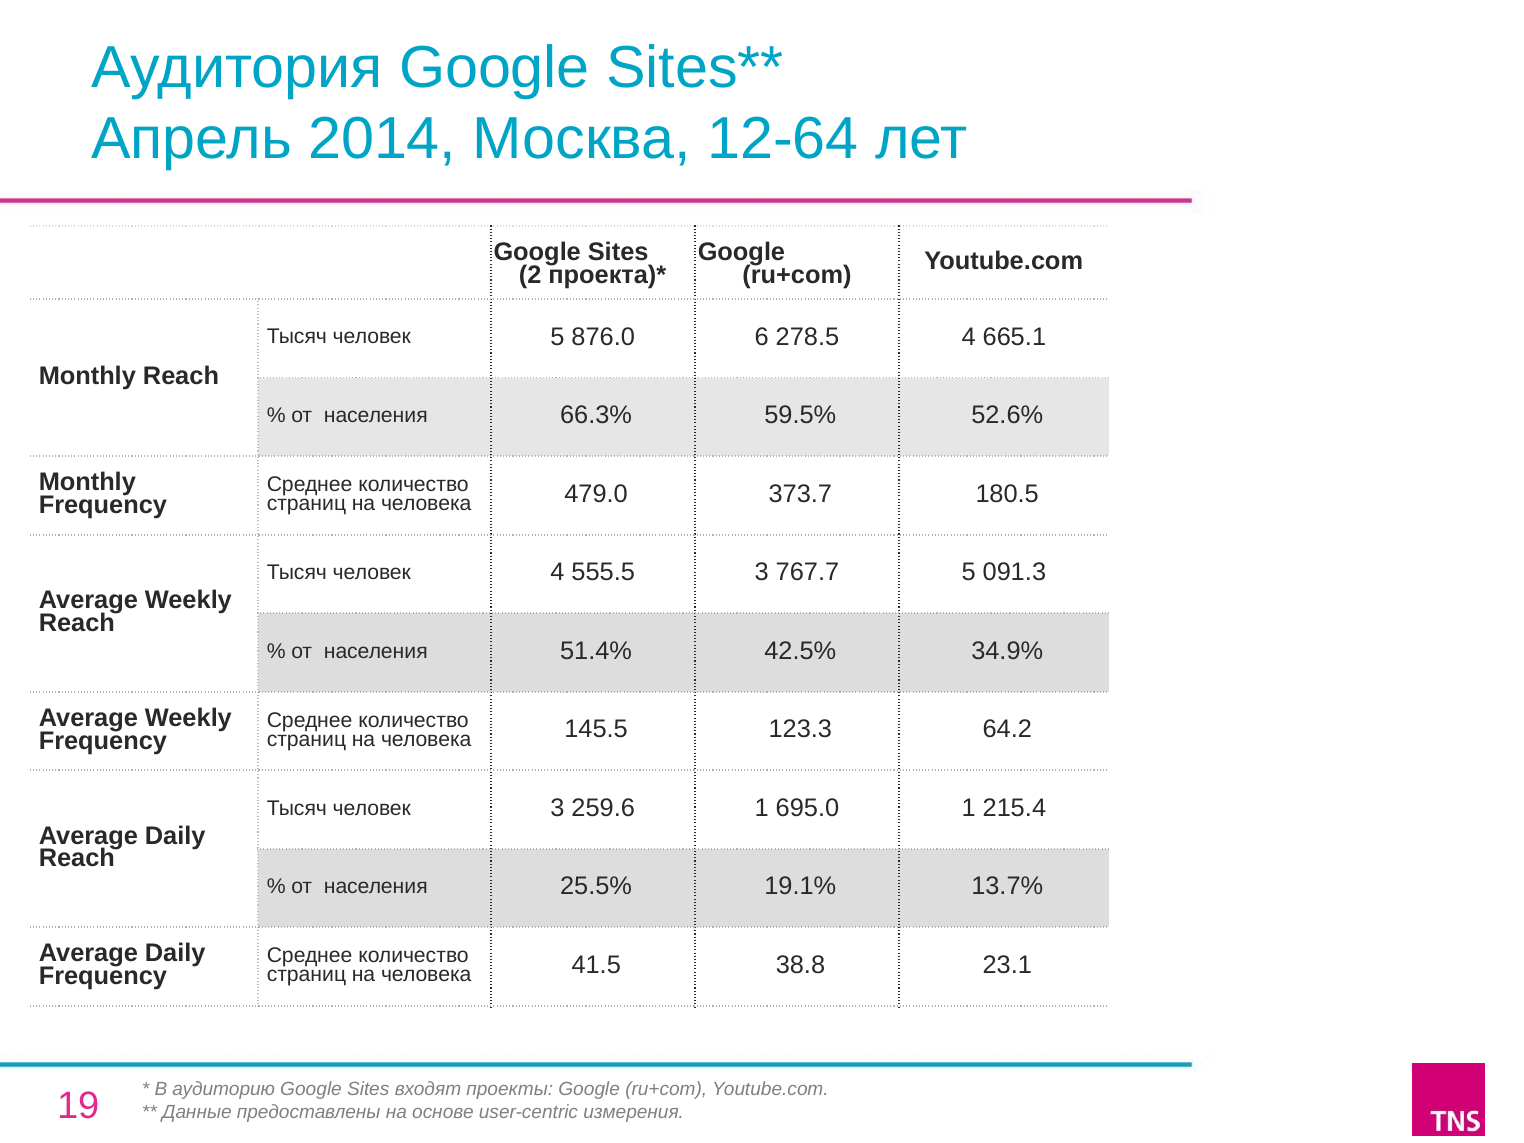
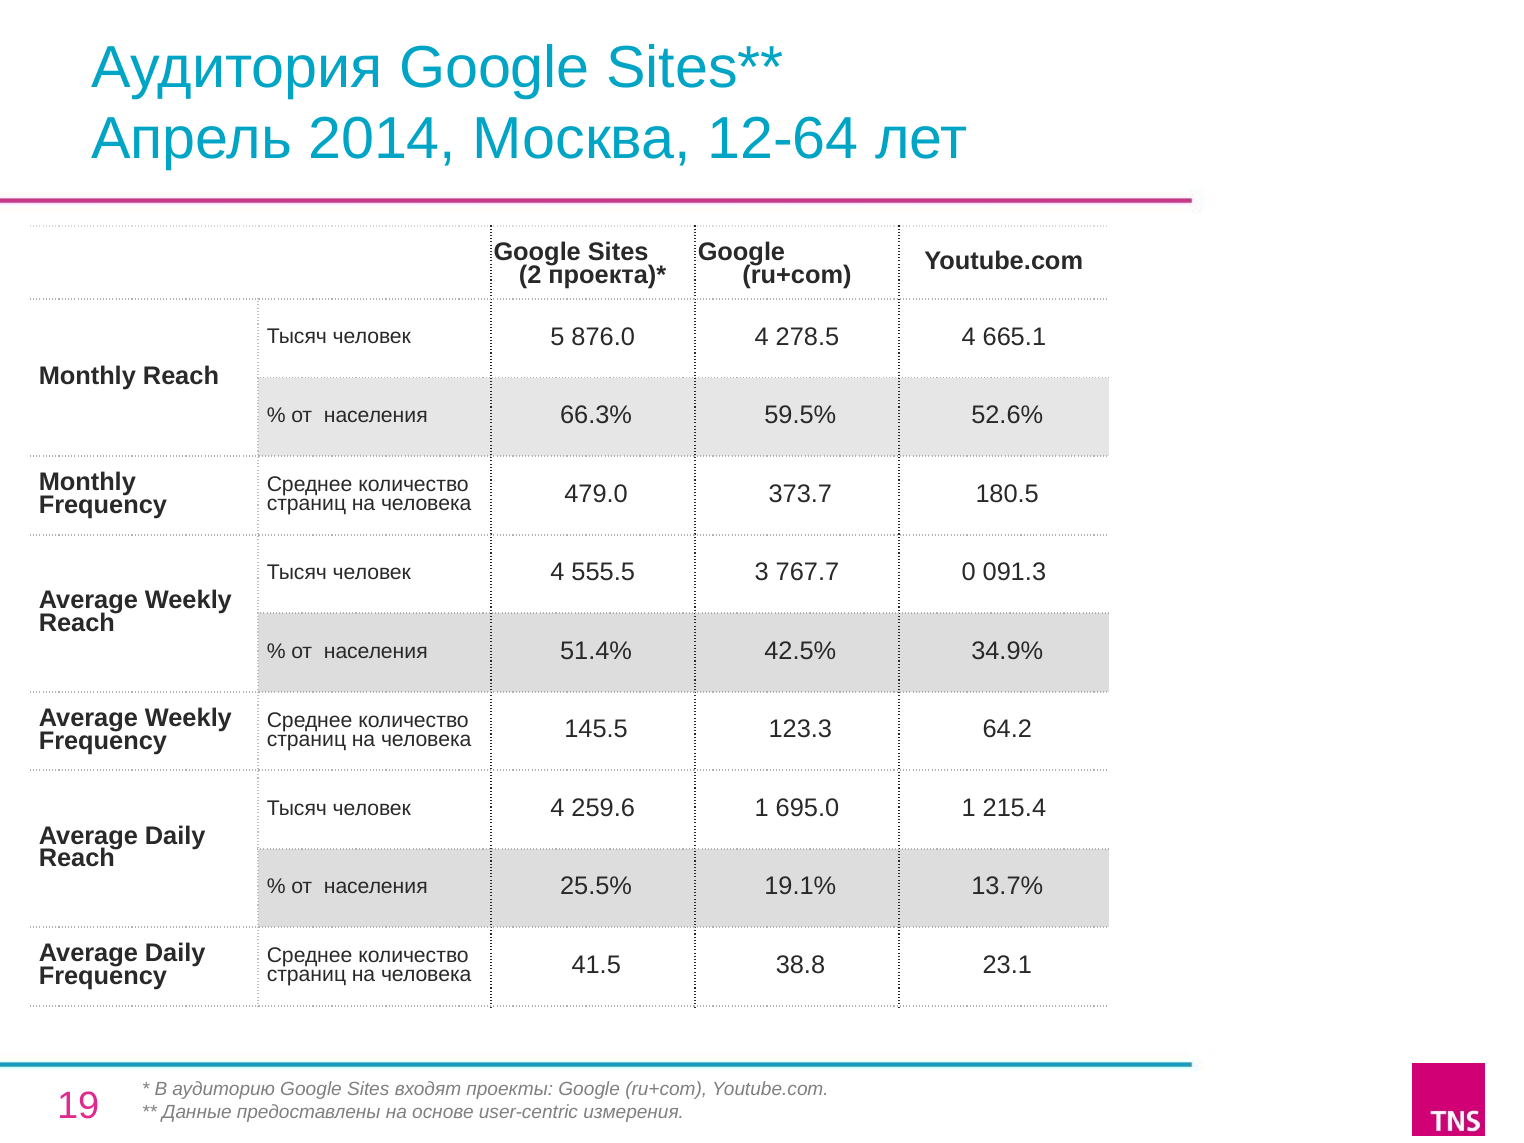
876.0 6: 6 -> 4 (762, 337)
767.7 5: 5 -> 0 (969, 572)
3: 3 -> 4 (557, 808)
